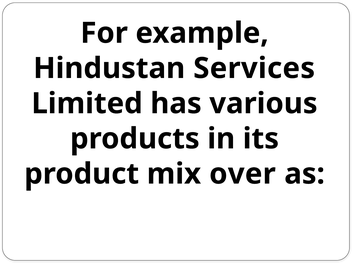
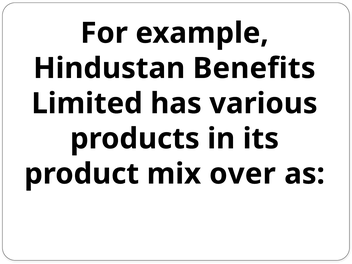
Services: Services -> Benefits (254, 68)
